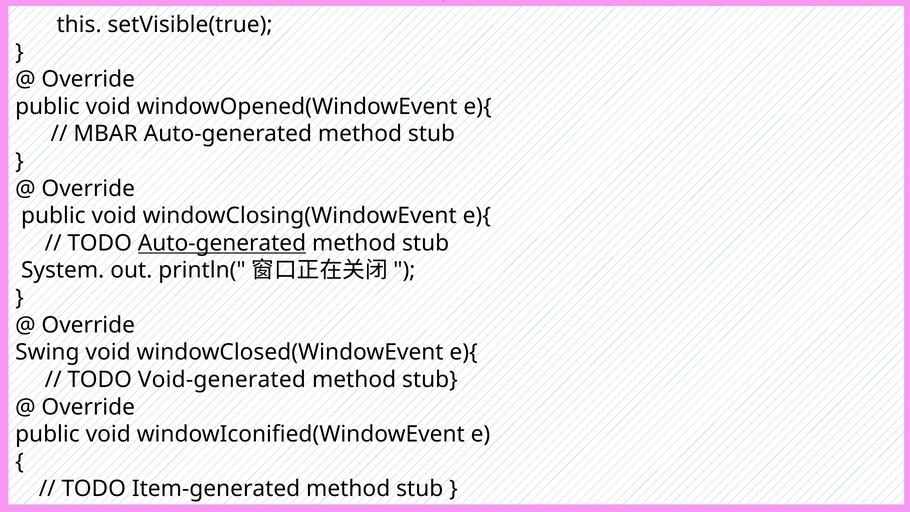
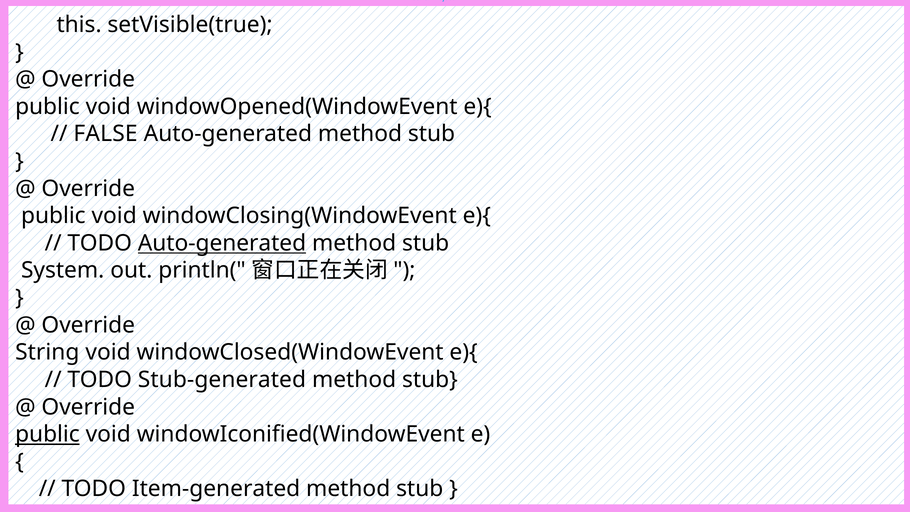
MBAR: MBAR -> FALSE (106, 134)
Swing: Swing -> String (47, 352)
Void-generated: Void-generated -> Stub-generated (222, 380)
public underline: none -> present (47, 434)
